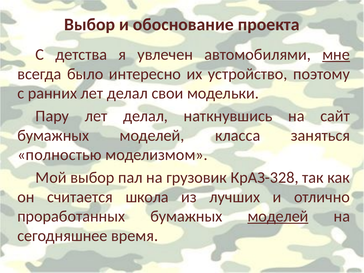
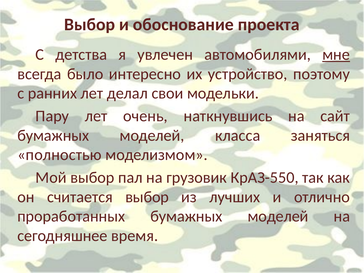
Пару лет делал: делал -> очень (145, 116)
КрАЗ-328: КрАЗ-328 -> КрАЗ-550 (265, 178)
считается школа: школа -> выбор (147, 197)
моделей underline: present -> none (278, 216)
